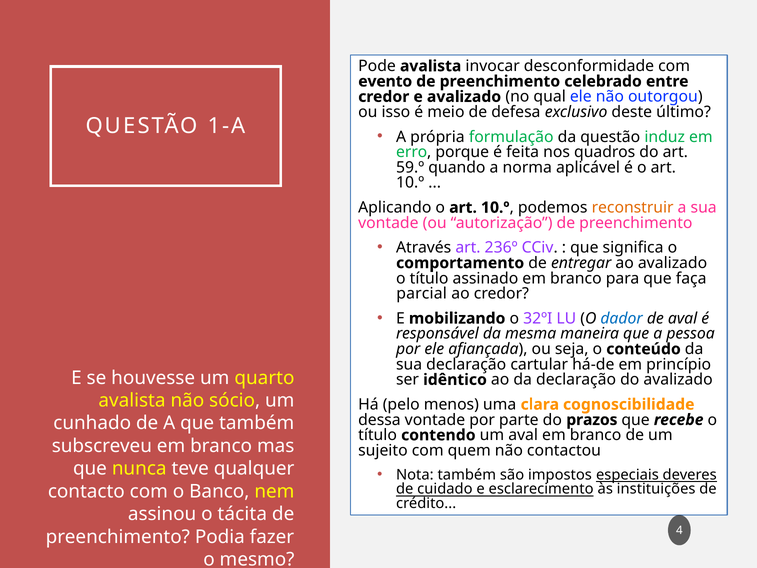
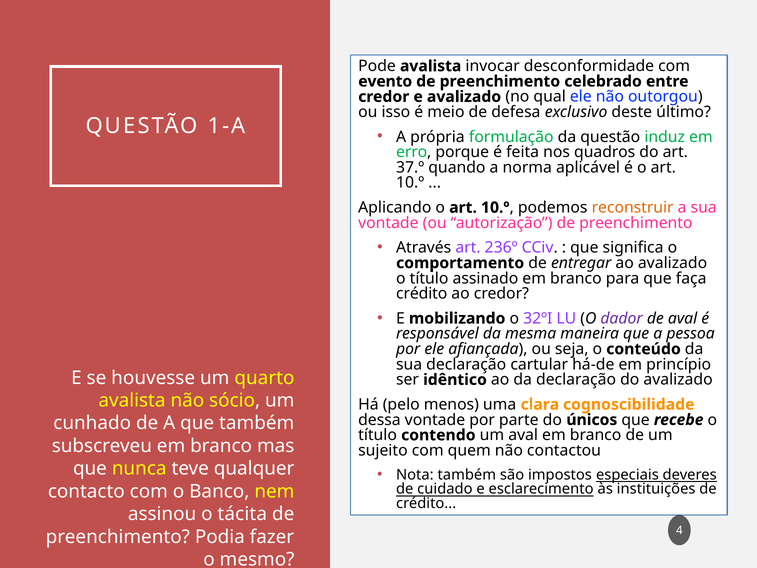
59.º: 59.º -> 37.º (410, 167)
parcial: parcial -> crédito (422, 294)
dador colour: blue -> purple (622, 318)
prazos: prazos -> únicos (592, 420)
